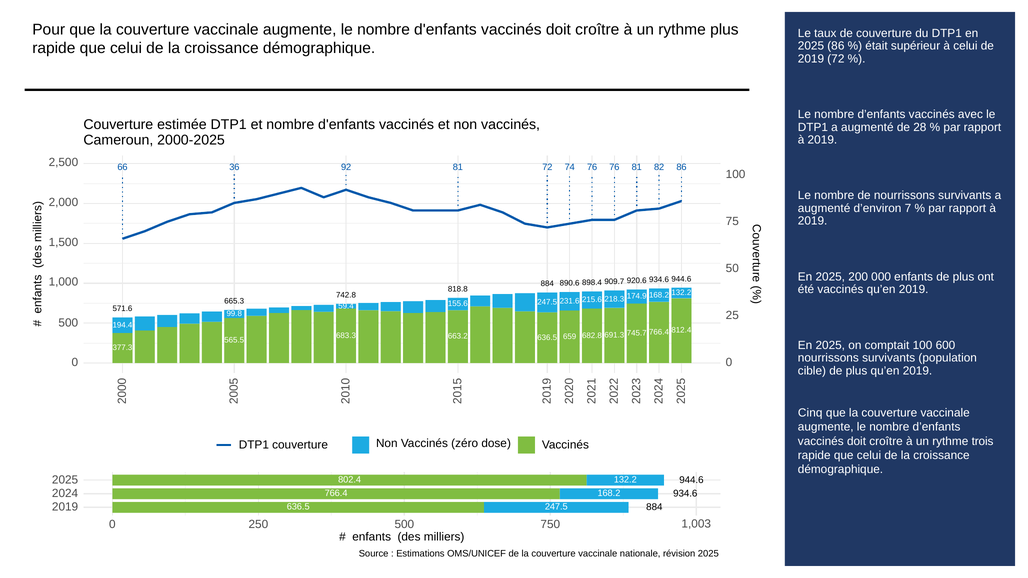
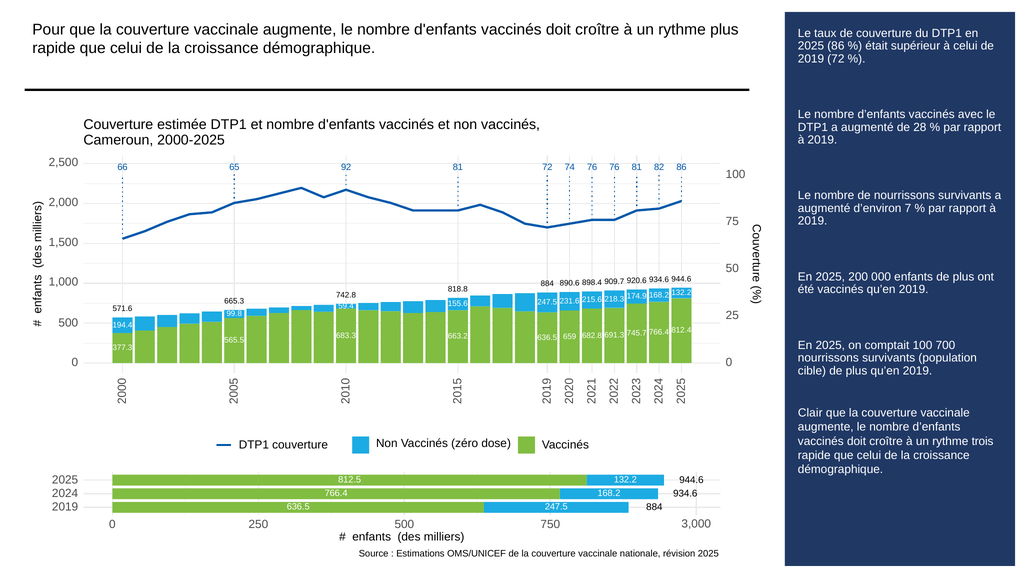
36: 36 -> 65 (234, 167)
600: 600 -> 700 (945, 345)
Cinq: Cinq -> Clair (810, 413)
802.4: 802.4 -> 812.5 (350, 480)
1,003: 1,003 -> 3,000 (696, 524)
